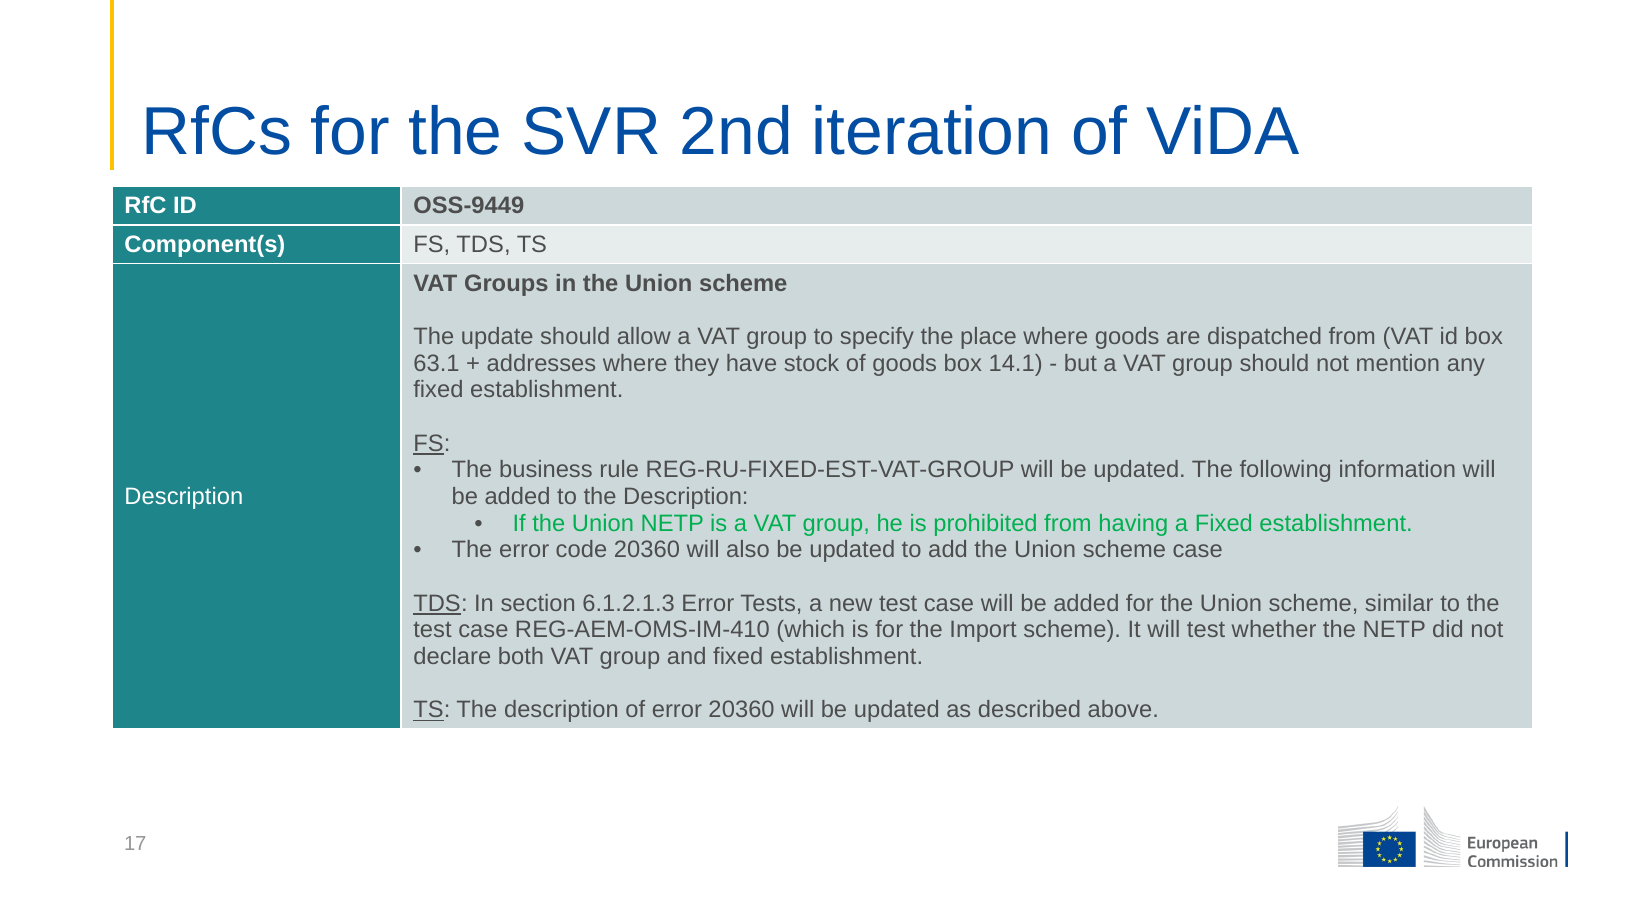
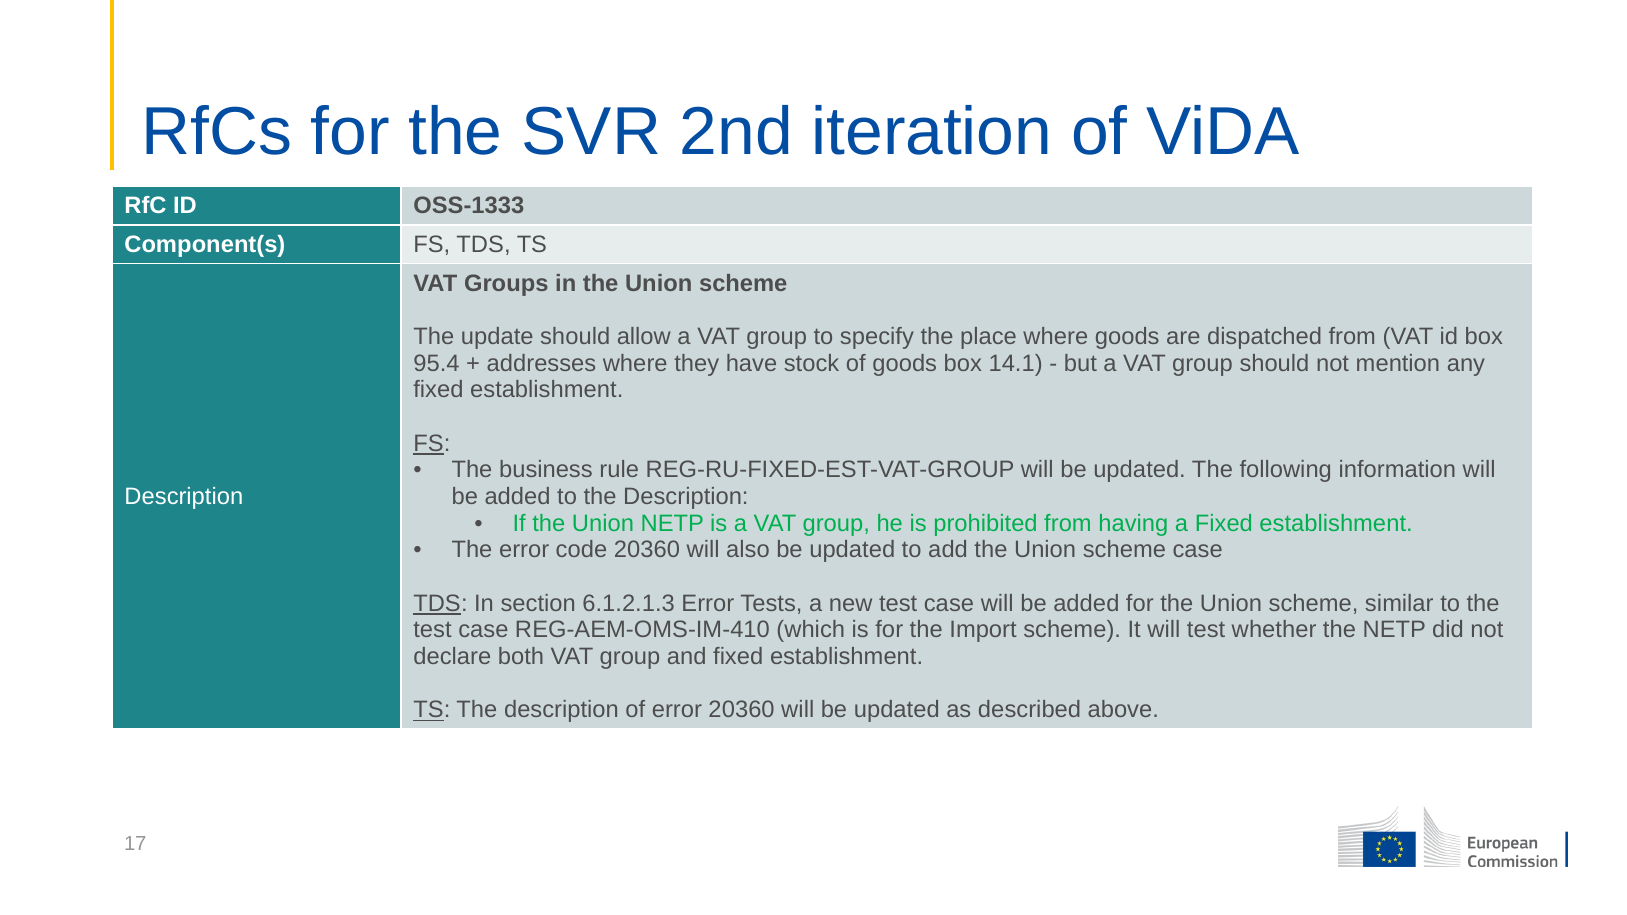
OSS-9449: OSS-9449 -> OSS-1333 (469, 206)
63.1: 63.1 -> 95.4 (437, 364)
